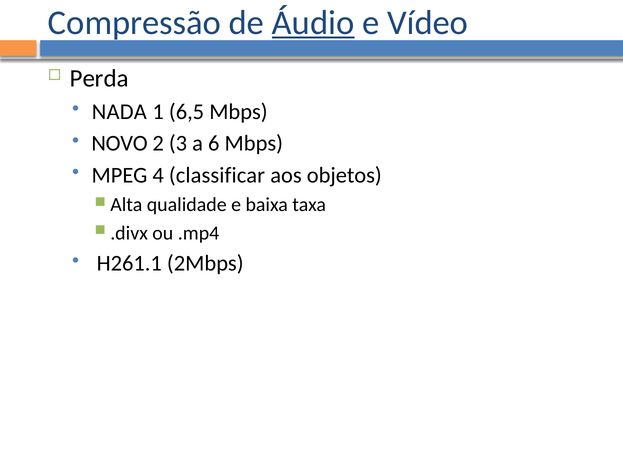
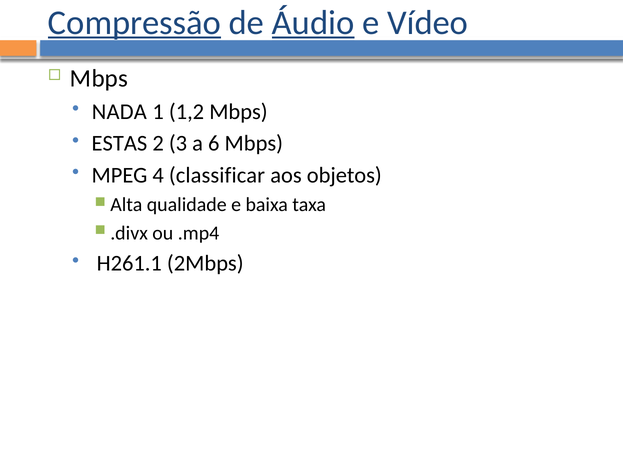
Compressão underline: none -> present (134, 23)
Perda: Perda -> Mbps (99, 78)
6,5: 6,5 -> 1,2 (187, 111)
NOVO: NOVO -> ESTAS (119, 143)
